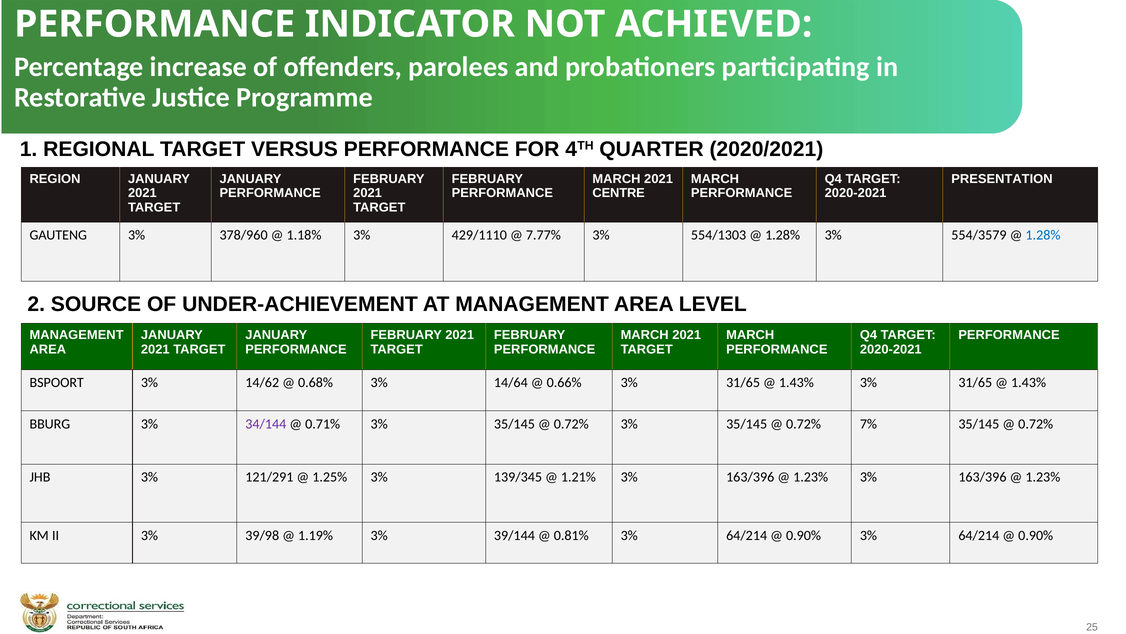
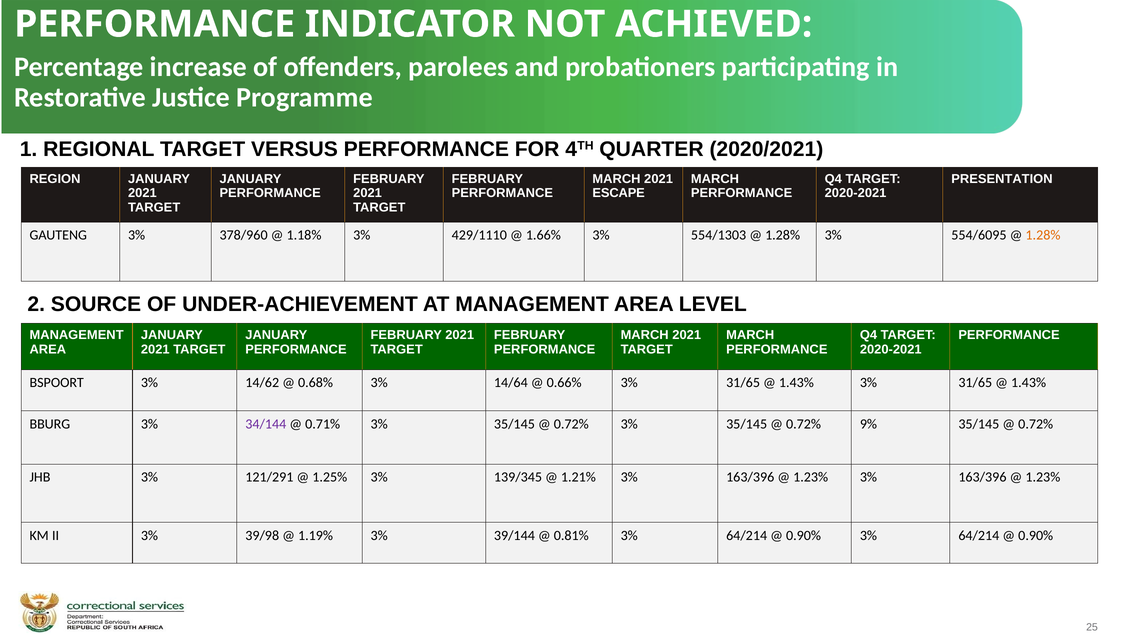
CENTRE: CENTRE -> ESCAPE (619, 193)
7.77%: 7.77% -> 1.66% (543, 235)
554/3579: 554/3579 -> 554/6095 (979, 235)
1.28% colour: blue -> orange (1043, 235)
7%: 7% -> 9% (868, 423)
